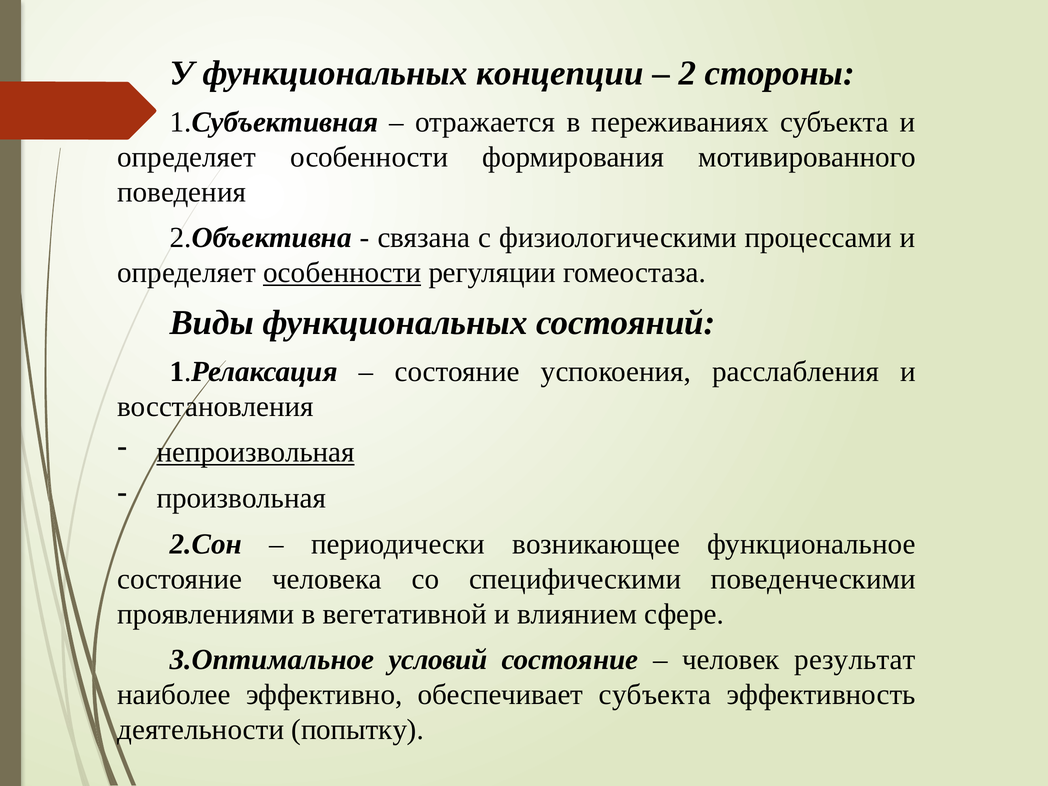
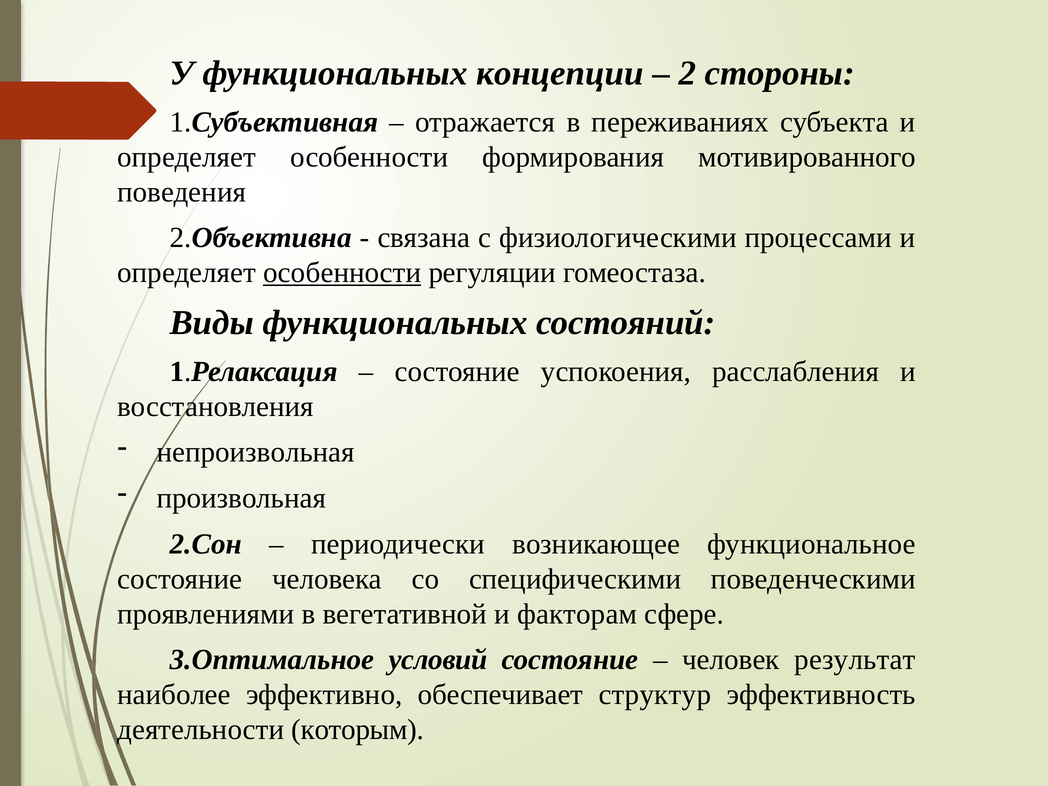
непроизвольная underline: present -> none (256, 452)
влиянием: влиянием -> факторам (577, 614)
обеспечивает субъекта: субъекта -> структур (655, 695)
попытку: попытку -> которым (358, 730)
